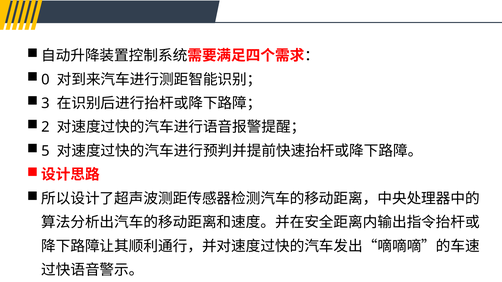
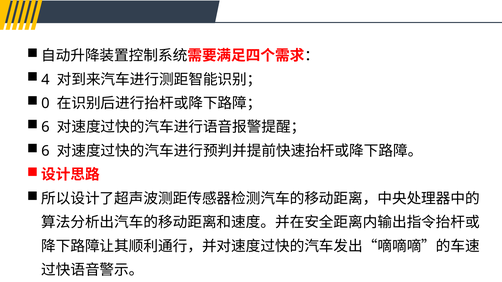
0: 0 -> 4 (45, 80)
3: 3 -> 0 (45, 103)
2: 2 -> 6 (45, 127)
5: 5 -> 6 (45, 151)
